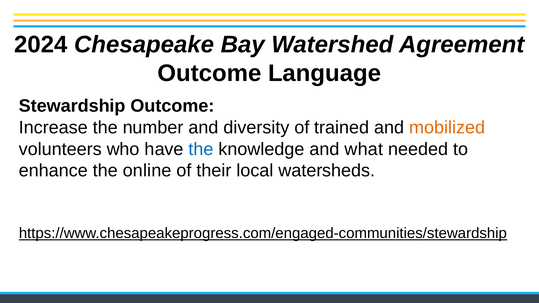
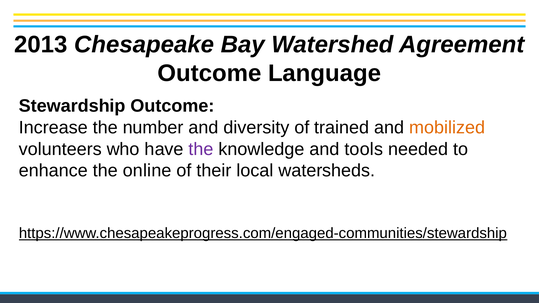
2024: 2024 -> 2013 (41, 44)
the colour: blue -> purple (201, 149)
what: what -> tools (364, 149)
